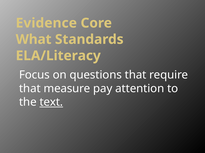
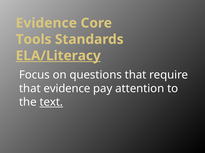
What: What -> Tools (34, 40)
ELA/Literacy underline: none -> present (58, 56)
that measure: measure -> evidence (67, 89)
